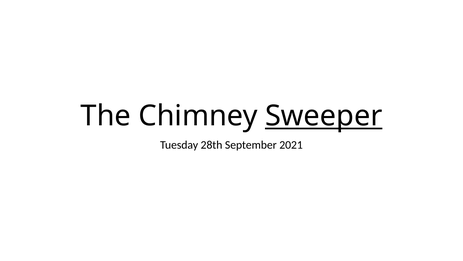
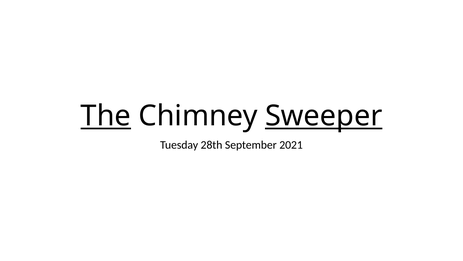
The underline: none -> present (106, 116)
